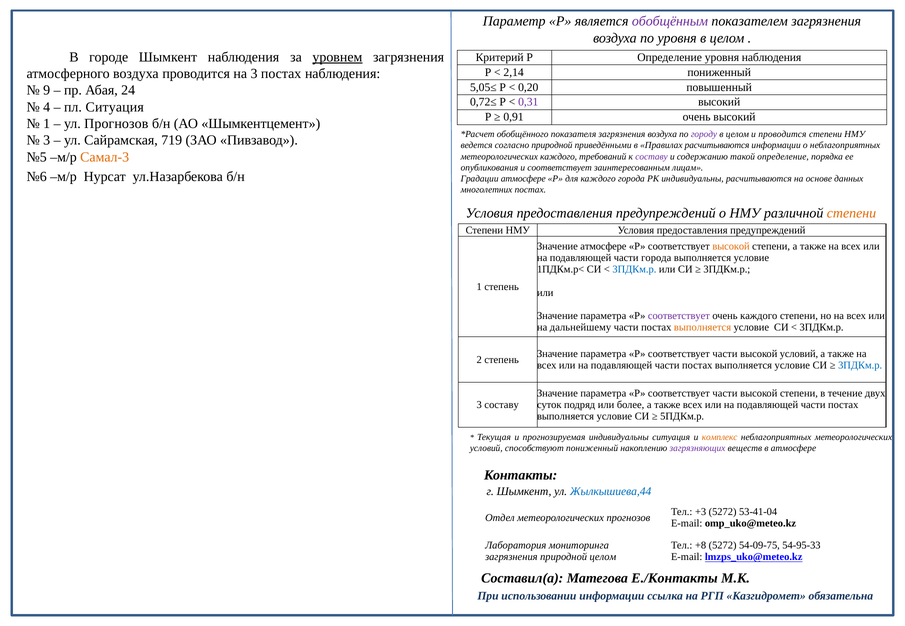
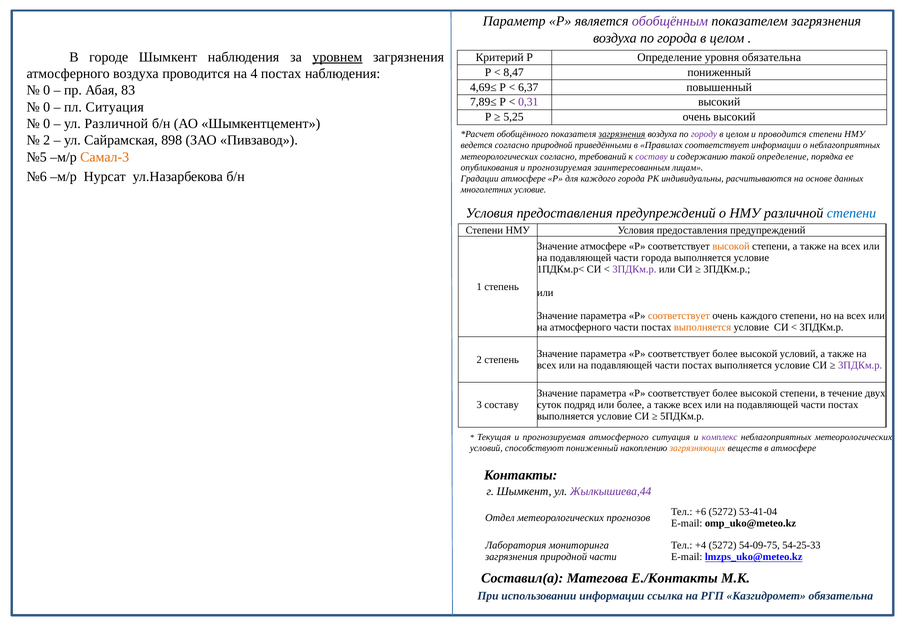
по уровня: уровня -> города (677, 38)
уровня наблюдения: наблюдения -> обязательна (772, 57)
2,14: 2,14 -> 8,47 (514, 72)
на 3: 3 -> 4 (254, 74)
5,05≤: 5,05≤ -> 4,69≤ (483, 87)
0,20: 0,20 -> 6,37 (528, 87)
9: 9 -> 0 (47, 90)
24: 24 -> 83 (128, 90)
0,72≤: 0,72≤ -> 7,89≤ (483, 102)
4: 4 -> 0 (47, 107)
0,91: 0,91 -> 5,25 (514, 117)
1: 1 -> 0 (47, 124)
ул Прогнозов: Прогнозов -> Различной (116, 124)
загрязнения underline: none -> present (622, 134)
3: 3 -> 2 (47, 141)
719: 719 -> 898 (172, 141)
Правилах расчитываются: расчитываются -> соответствует (717, 145)
метеорологических каждого: каждого -> согласно (559, 157)
опубликования и соответствует: соответствует -> прогнозируемая (560, 168)
многолетних постах: постах -> условие (530, 190)
степени colour: orange -> blue (851, 213)
3ПДКм.р colour: blue -> purple (634, 270)
соответствует colour: purple -> orange (679, 316)
на дальнейшему: дальнейшему -> атмосферного (581, 328)
части: части -> более (725, 354)
3ПДКм.р colour: blue -> purple (860, 366)
части: части -> более (725, 394)
прогнозируемая индивидуальны: индивидуальны -> атмосферного (619, 438)
комплекс colour: orange -> purple (720, 438)
загрязняющих colour: purple -> orange (697, 449)
Жылкышиева,44 colour: blue -> purple (611, 492)
+3: +3 -> +6 (701, 512)
+8: +8 -> +4 (701, 546)
54-95-33: 54-95-33 -> 54-25-33 (801, 546)
природной целом: целом -> части (603, 557)
